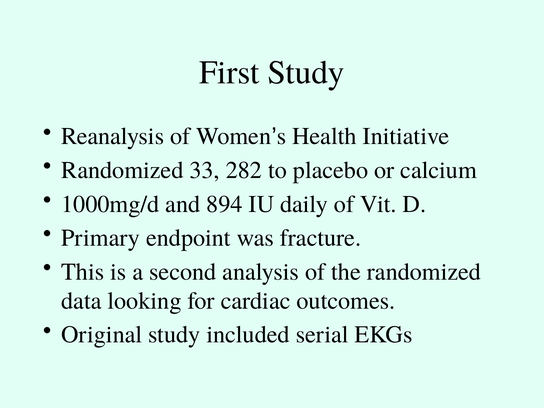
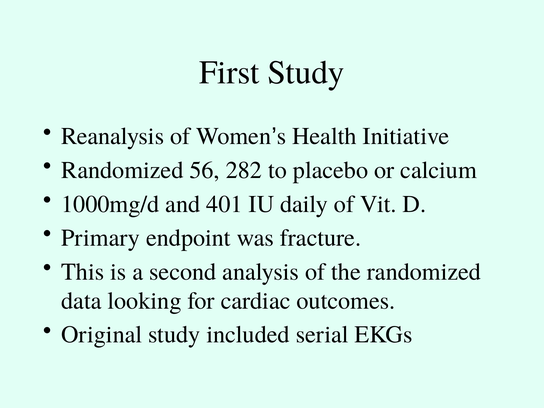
33: 33 -> 56 (205, 170)
894: 894 -> 401 (224, 204)
